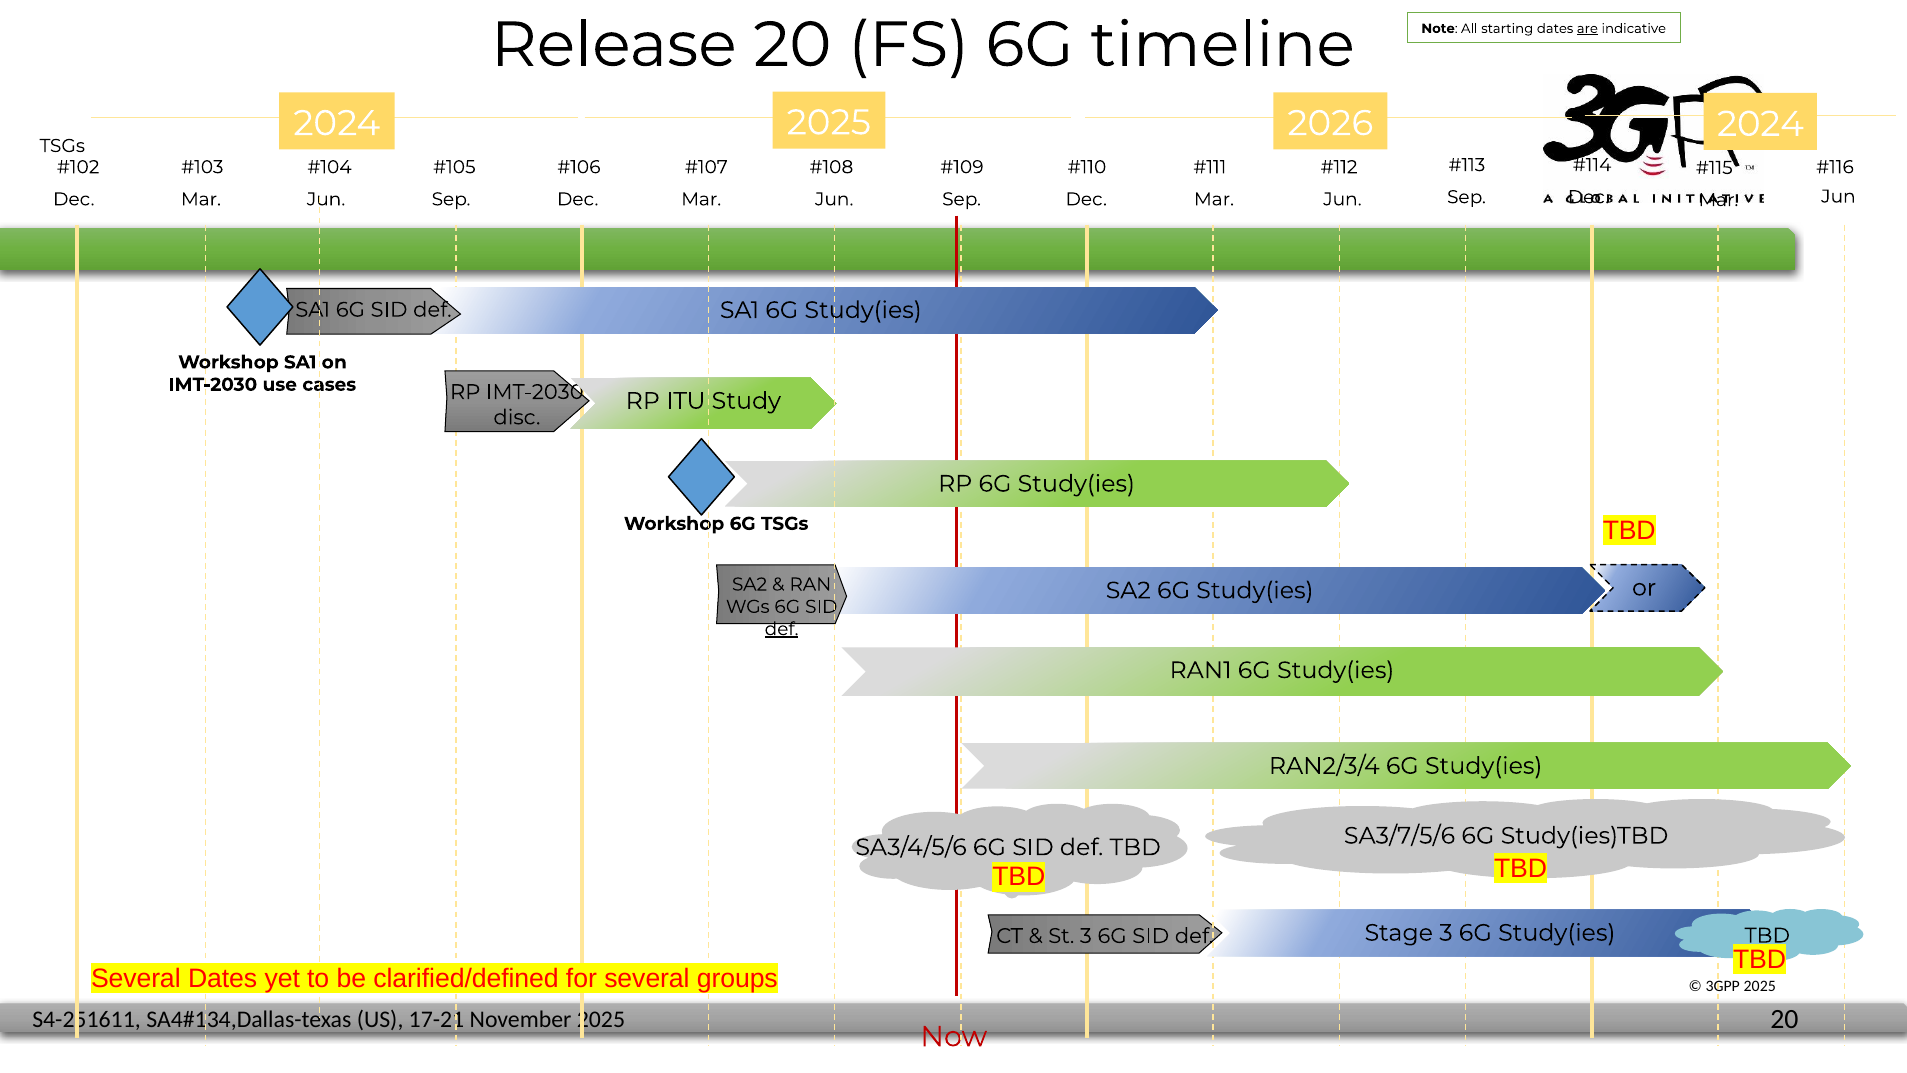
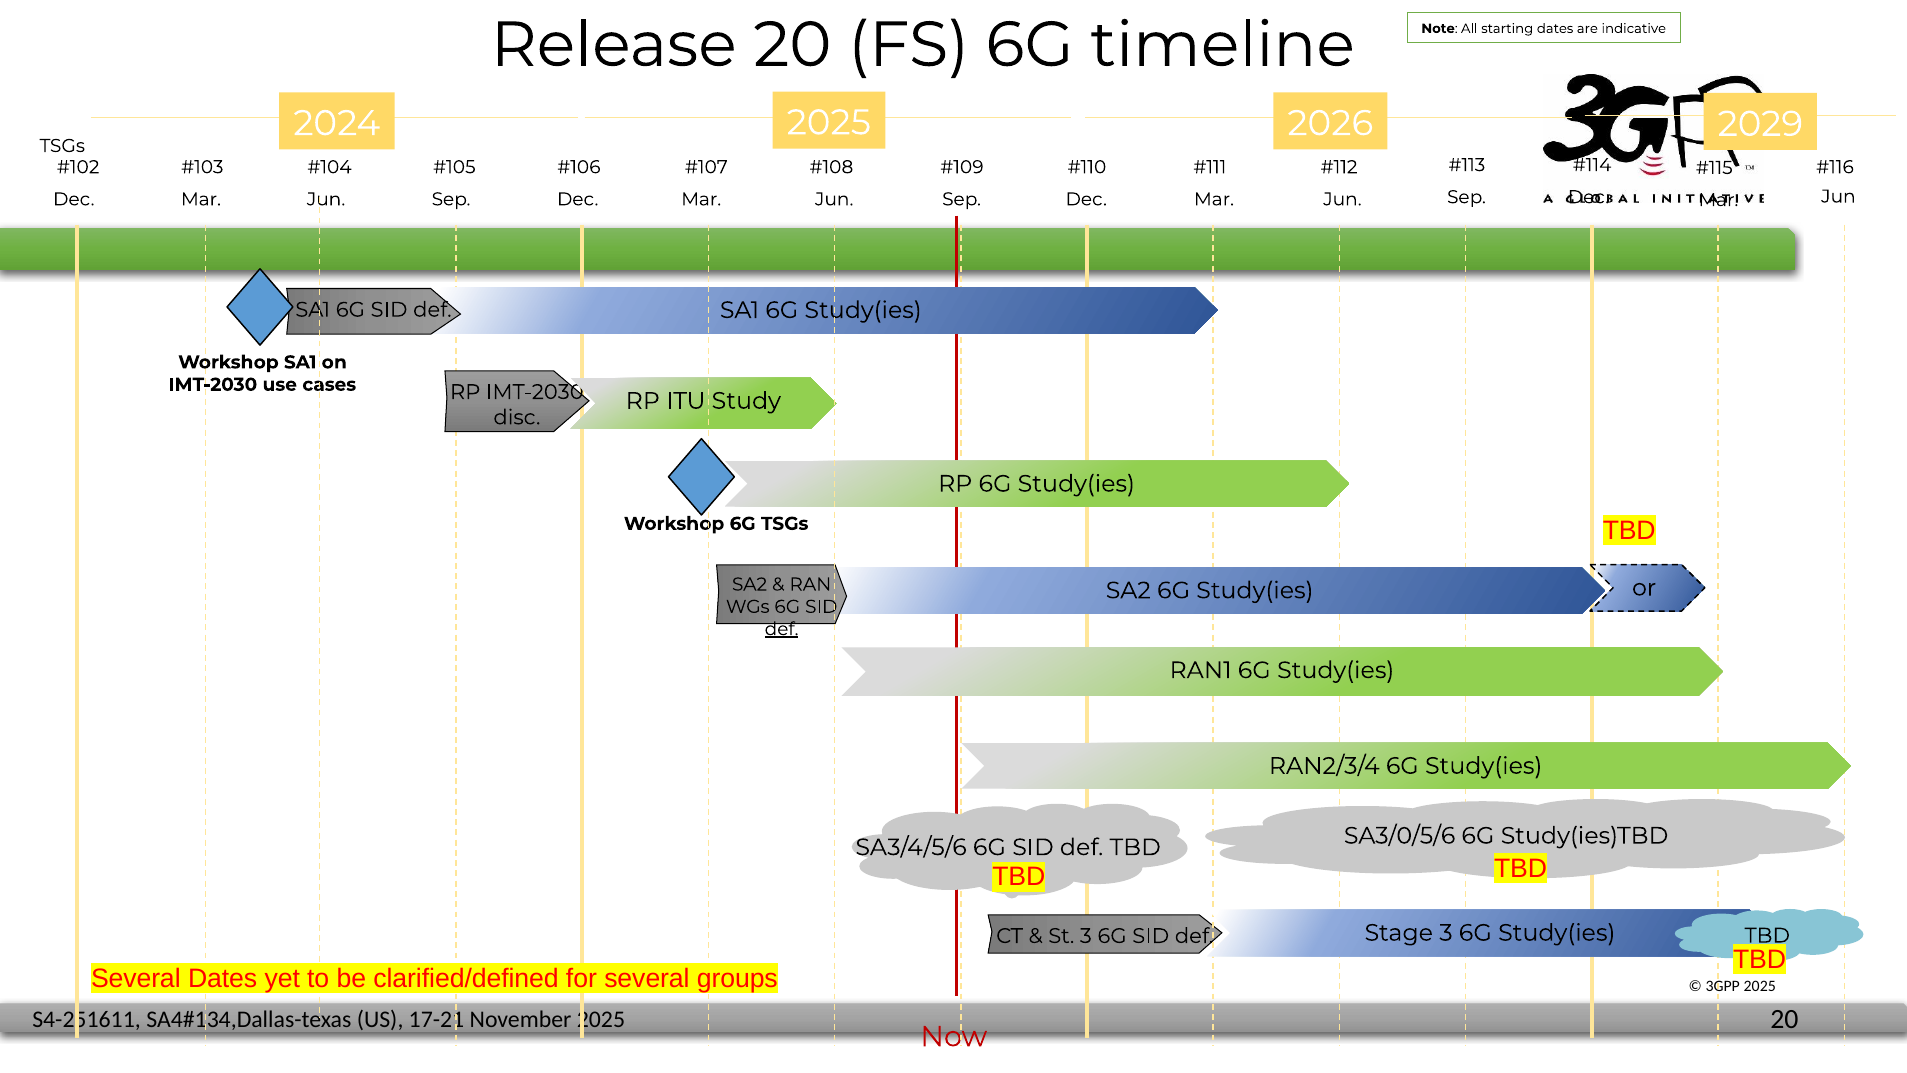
are underline: present -> none (1587, 29)
2026 2024: 2024 -> 2029 (1760, 124)
SA3/7/5/6: SA3/7/5/6 -> SA3/0/5/6 (1400, 836)
